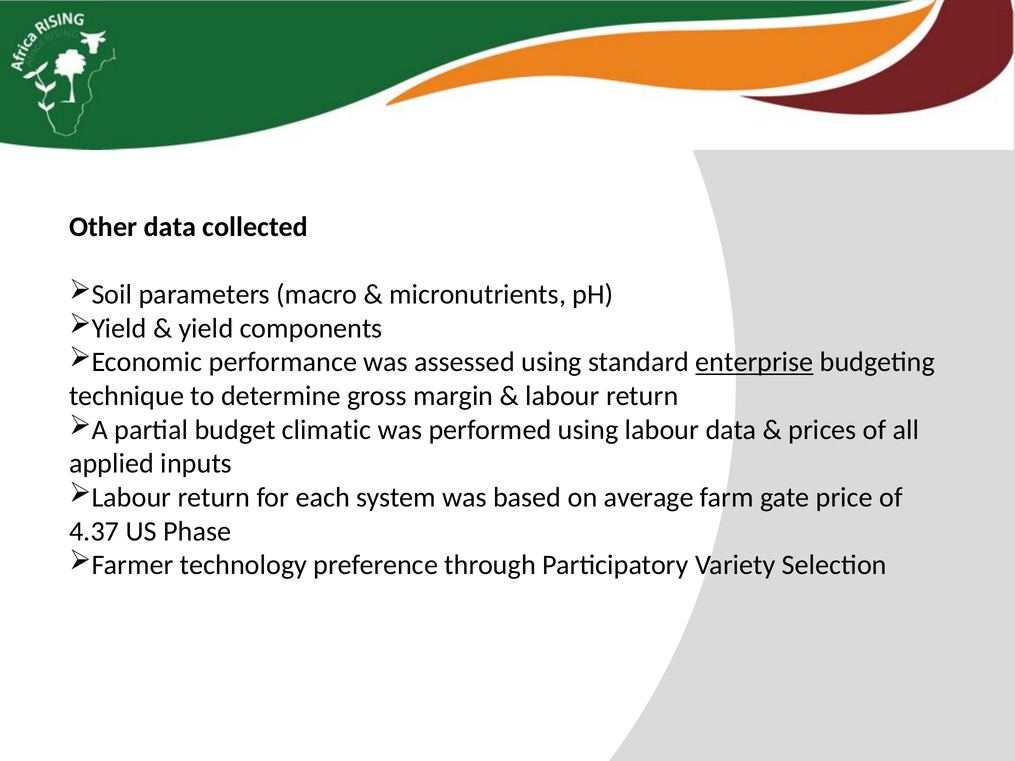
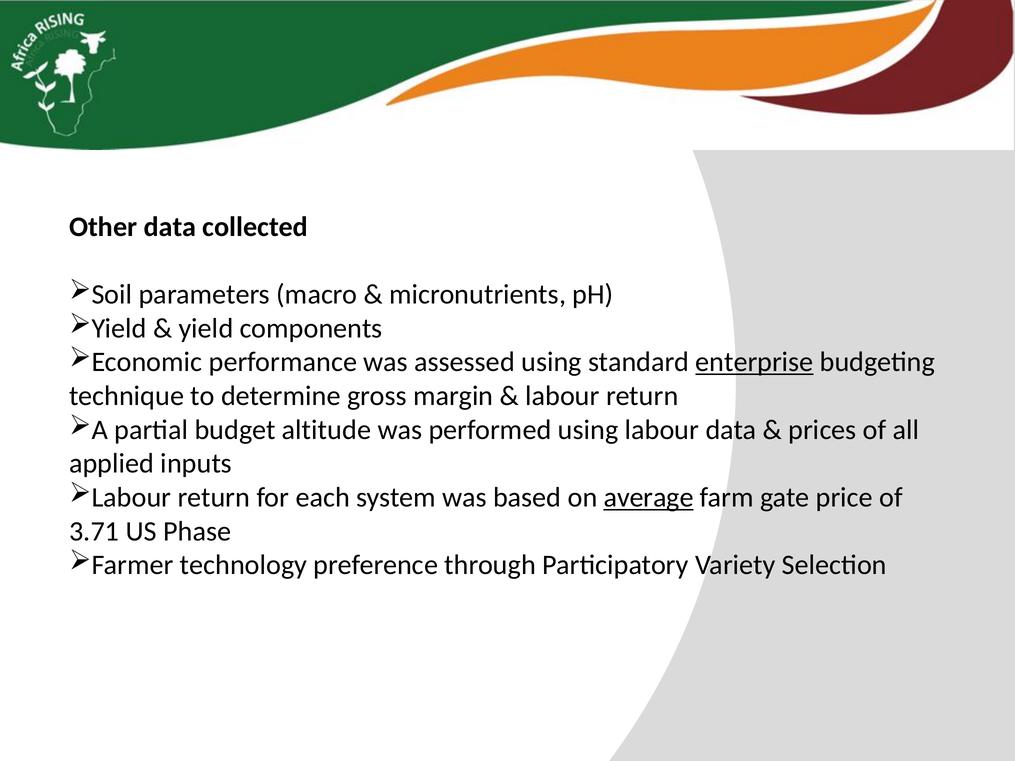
climatic: climatic -> altitude (327, 430)
average underline: none -> present (649, 498)
4.37: 4.37 -> 3.71 (94, 532)
